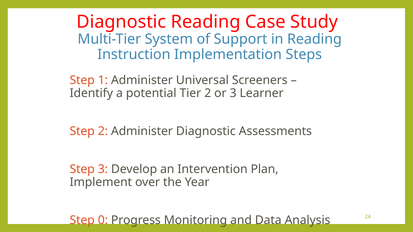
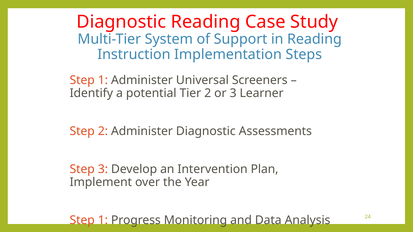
0: 0 -> 1 (103, 221)
